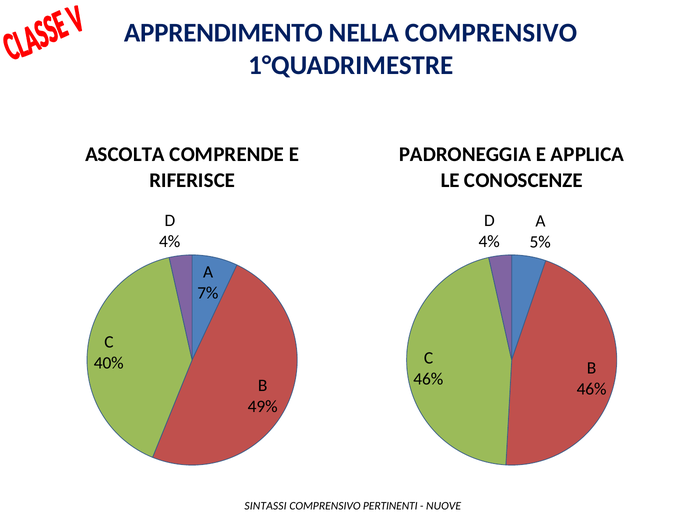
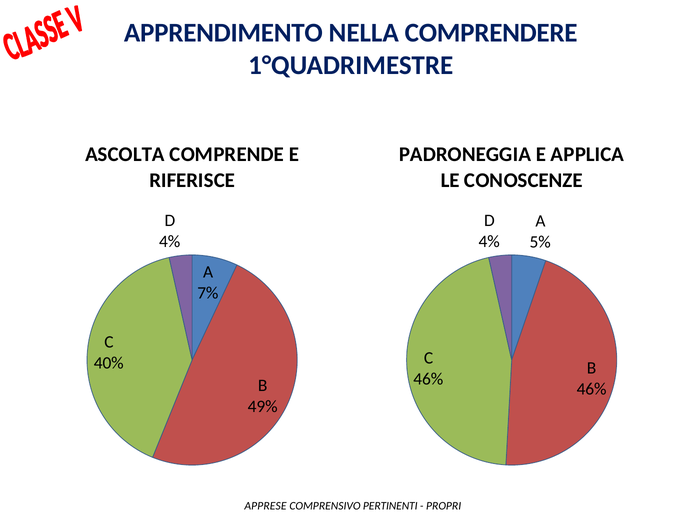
NELLA COMPRENSIVO: COMPRENSIVO -> COMPRENDERE (491, 33)
SINTASSI: SINTASSI -> APPRESE (266, 506)
NUOVE: NUOVE -> PROPRI (444, 506)
